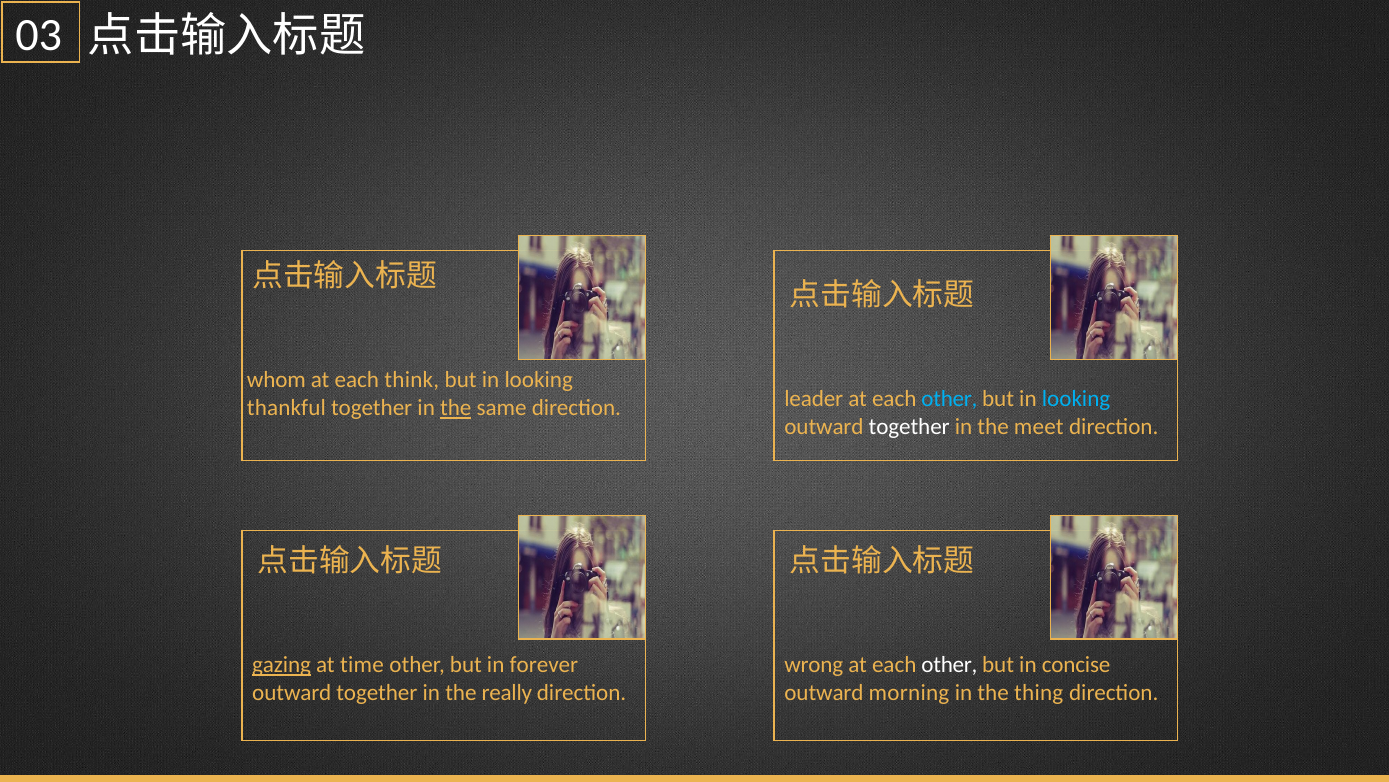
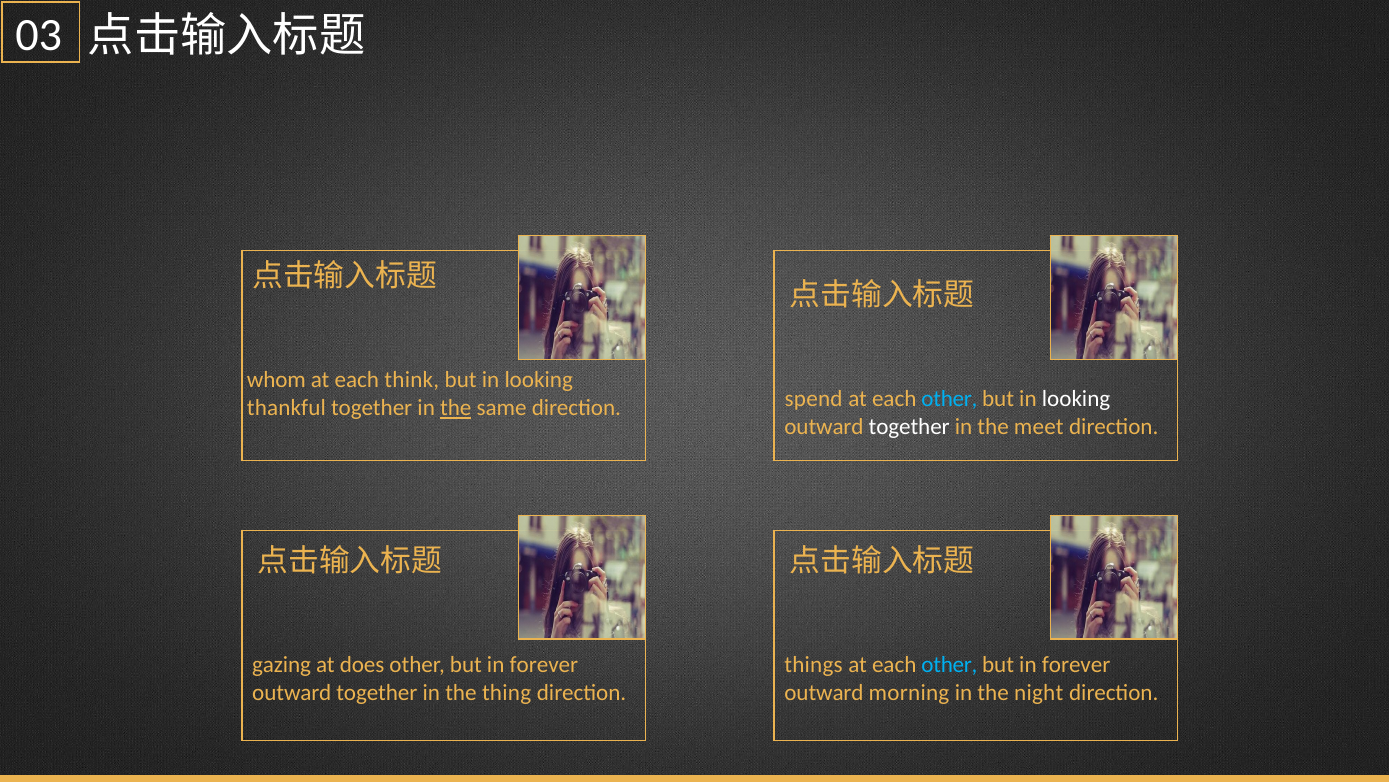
leader: leader -> spend (814, 398)
looking colour: light blue -> white (1076, 398)
gazing underline: present -> none (282, 664)
time: time -> does (362, 664)
wrong: wrong -> things (814, 664)
other colour: white -> light blue (949, 664)
concise: concise -> forever (1076, 664)
really: really -> thing (507, 692)
thing: thing -> night (1039, 692)
